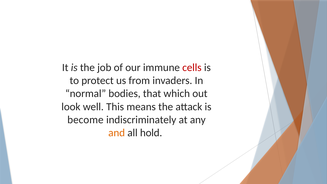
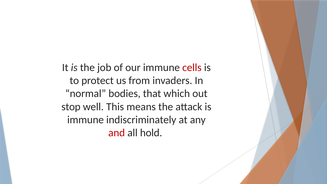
look: look -> stop (71, 107)
become: become -> immune (86, 120)
and colour: orange -> red (117, 133)
